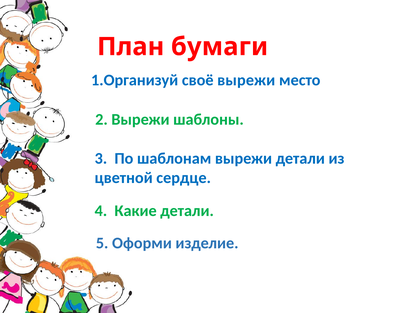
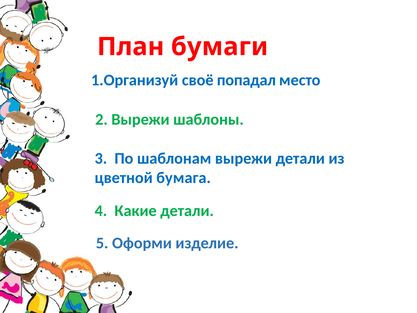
своё вырежи: вырежи -> попадал (246, 80)
сердце: сердце -> бумага (184, 178)
